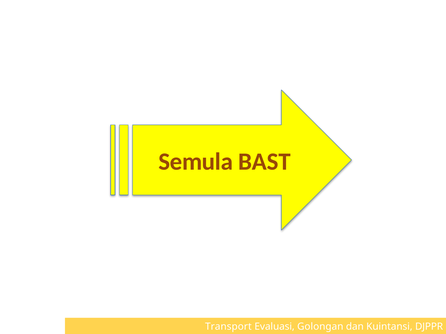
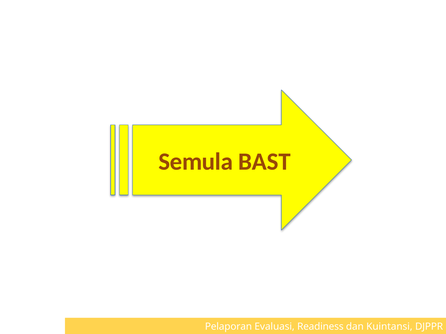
Transport: Transport -> Pelaporan (228, 327)
Golongan: Golongan -> Readiness (320, 327)
